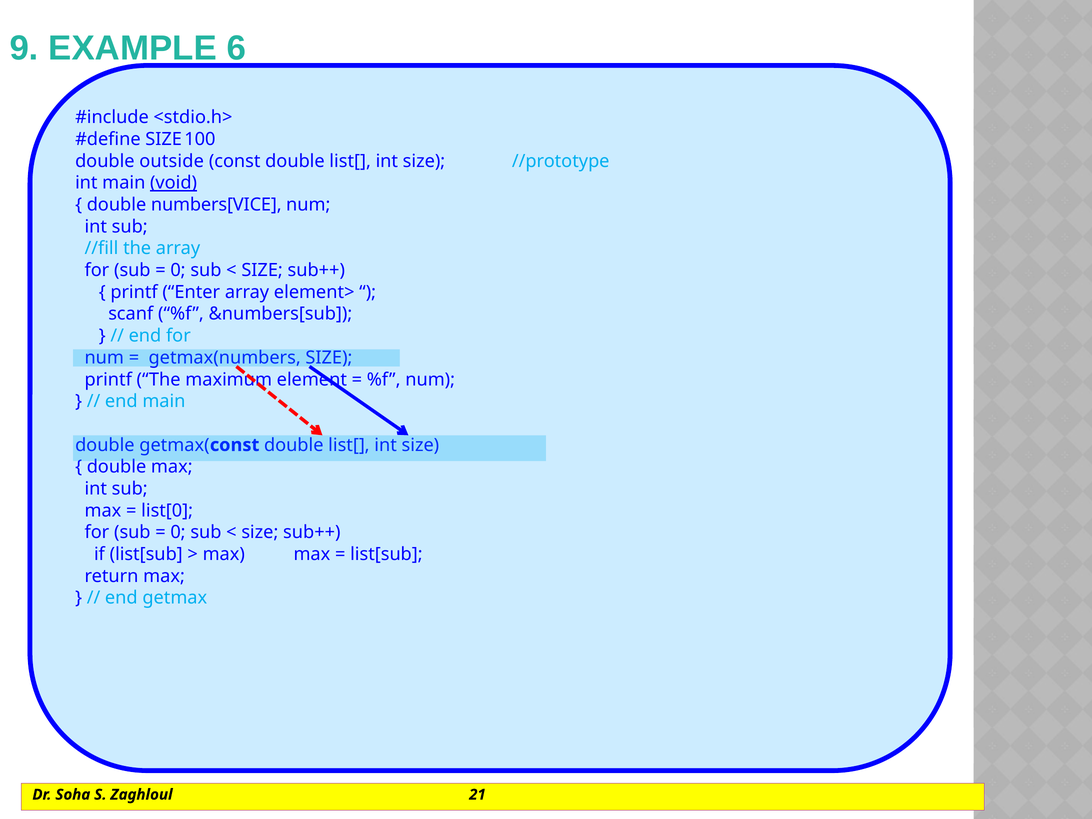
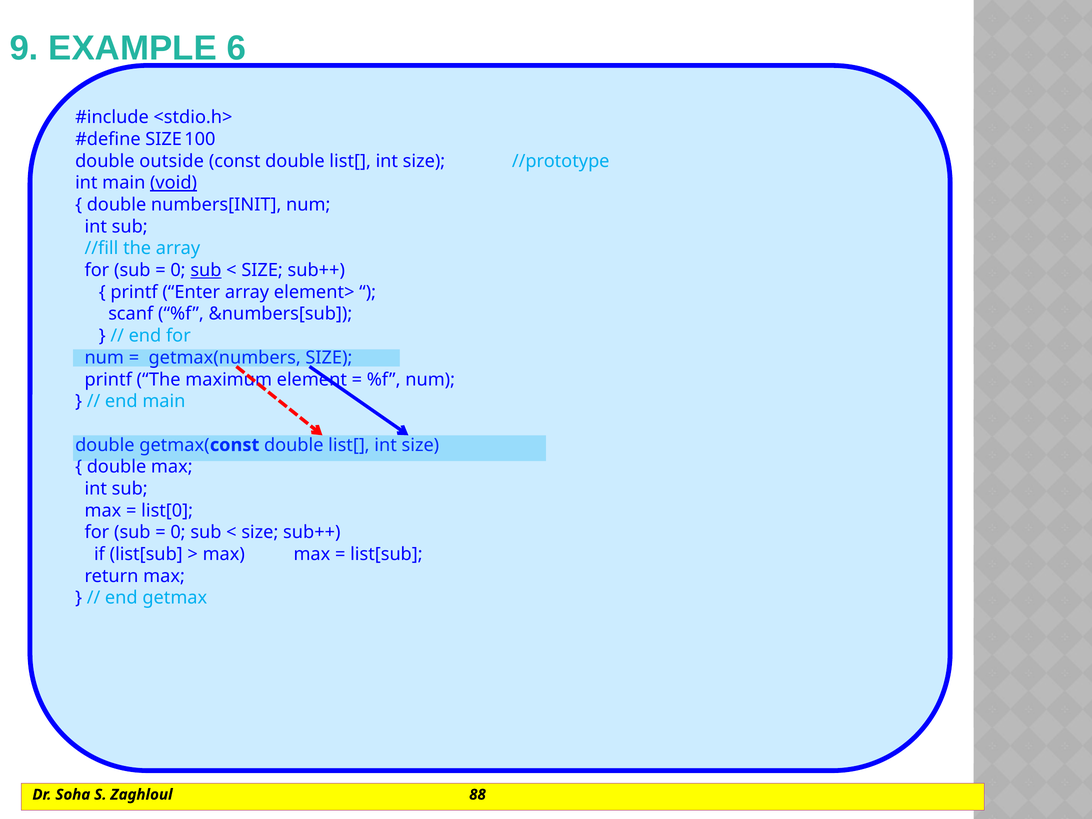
numbers[VICE: numbers[VICE -> numbers[INIT (216, 205)
sub underline: none -> present (206, 270)
21: 21 -> 88 (477, 795)
